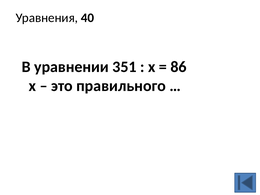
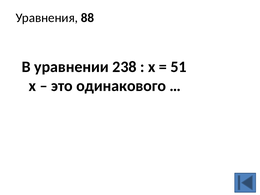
40: 40 -> 88 (88, 18)
351: 351 -> 238 (124, 67)
86: 86 -> 51 (179, 67)
правильного: правильного -> одинакового (121, 86)
